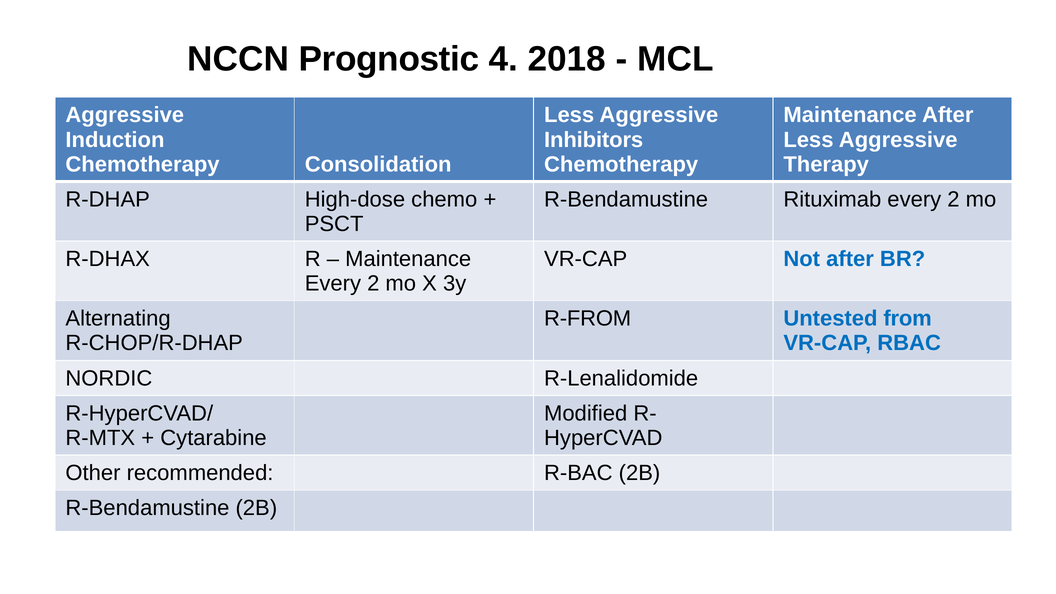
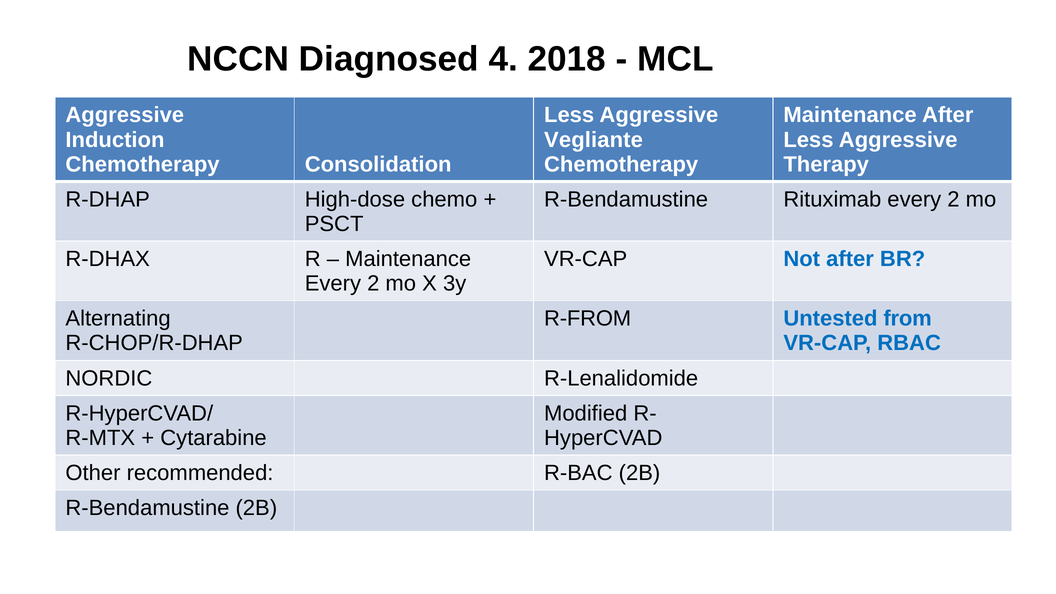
Prognostic: Prognostic -> Diagnosed (389, 59)
Inhibitors: Inhibitors -> Vegliante (594, 140)
